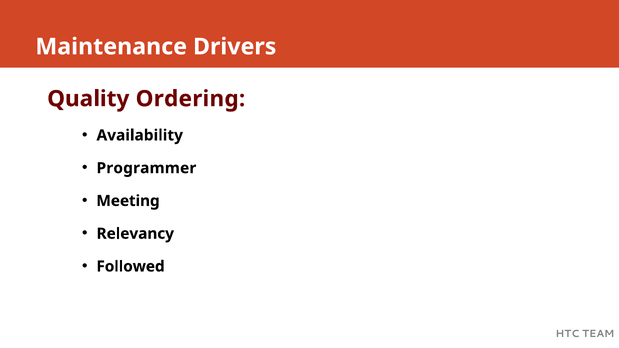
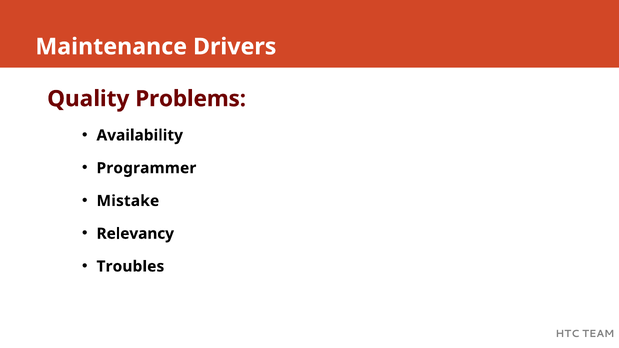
Ordering: Ordering -> Problems (191, 99)
Meeting: Meeting -> Mistake (128, 201)
Followed: Followed -> Troubles (130, 267)
